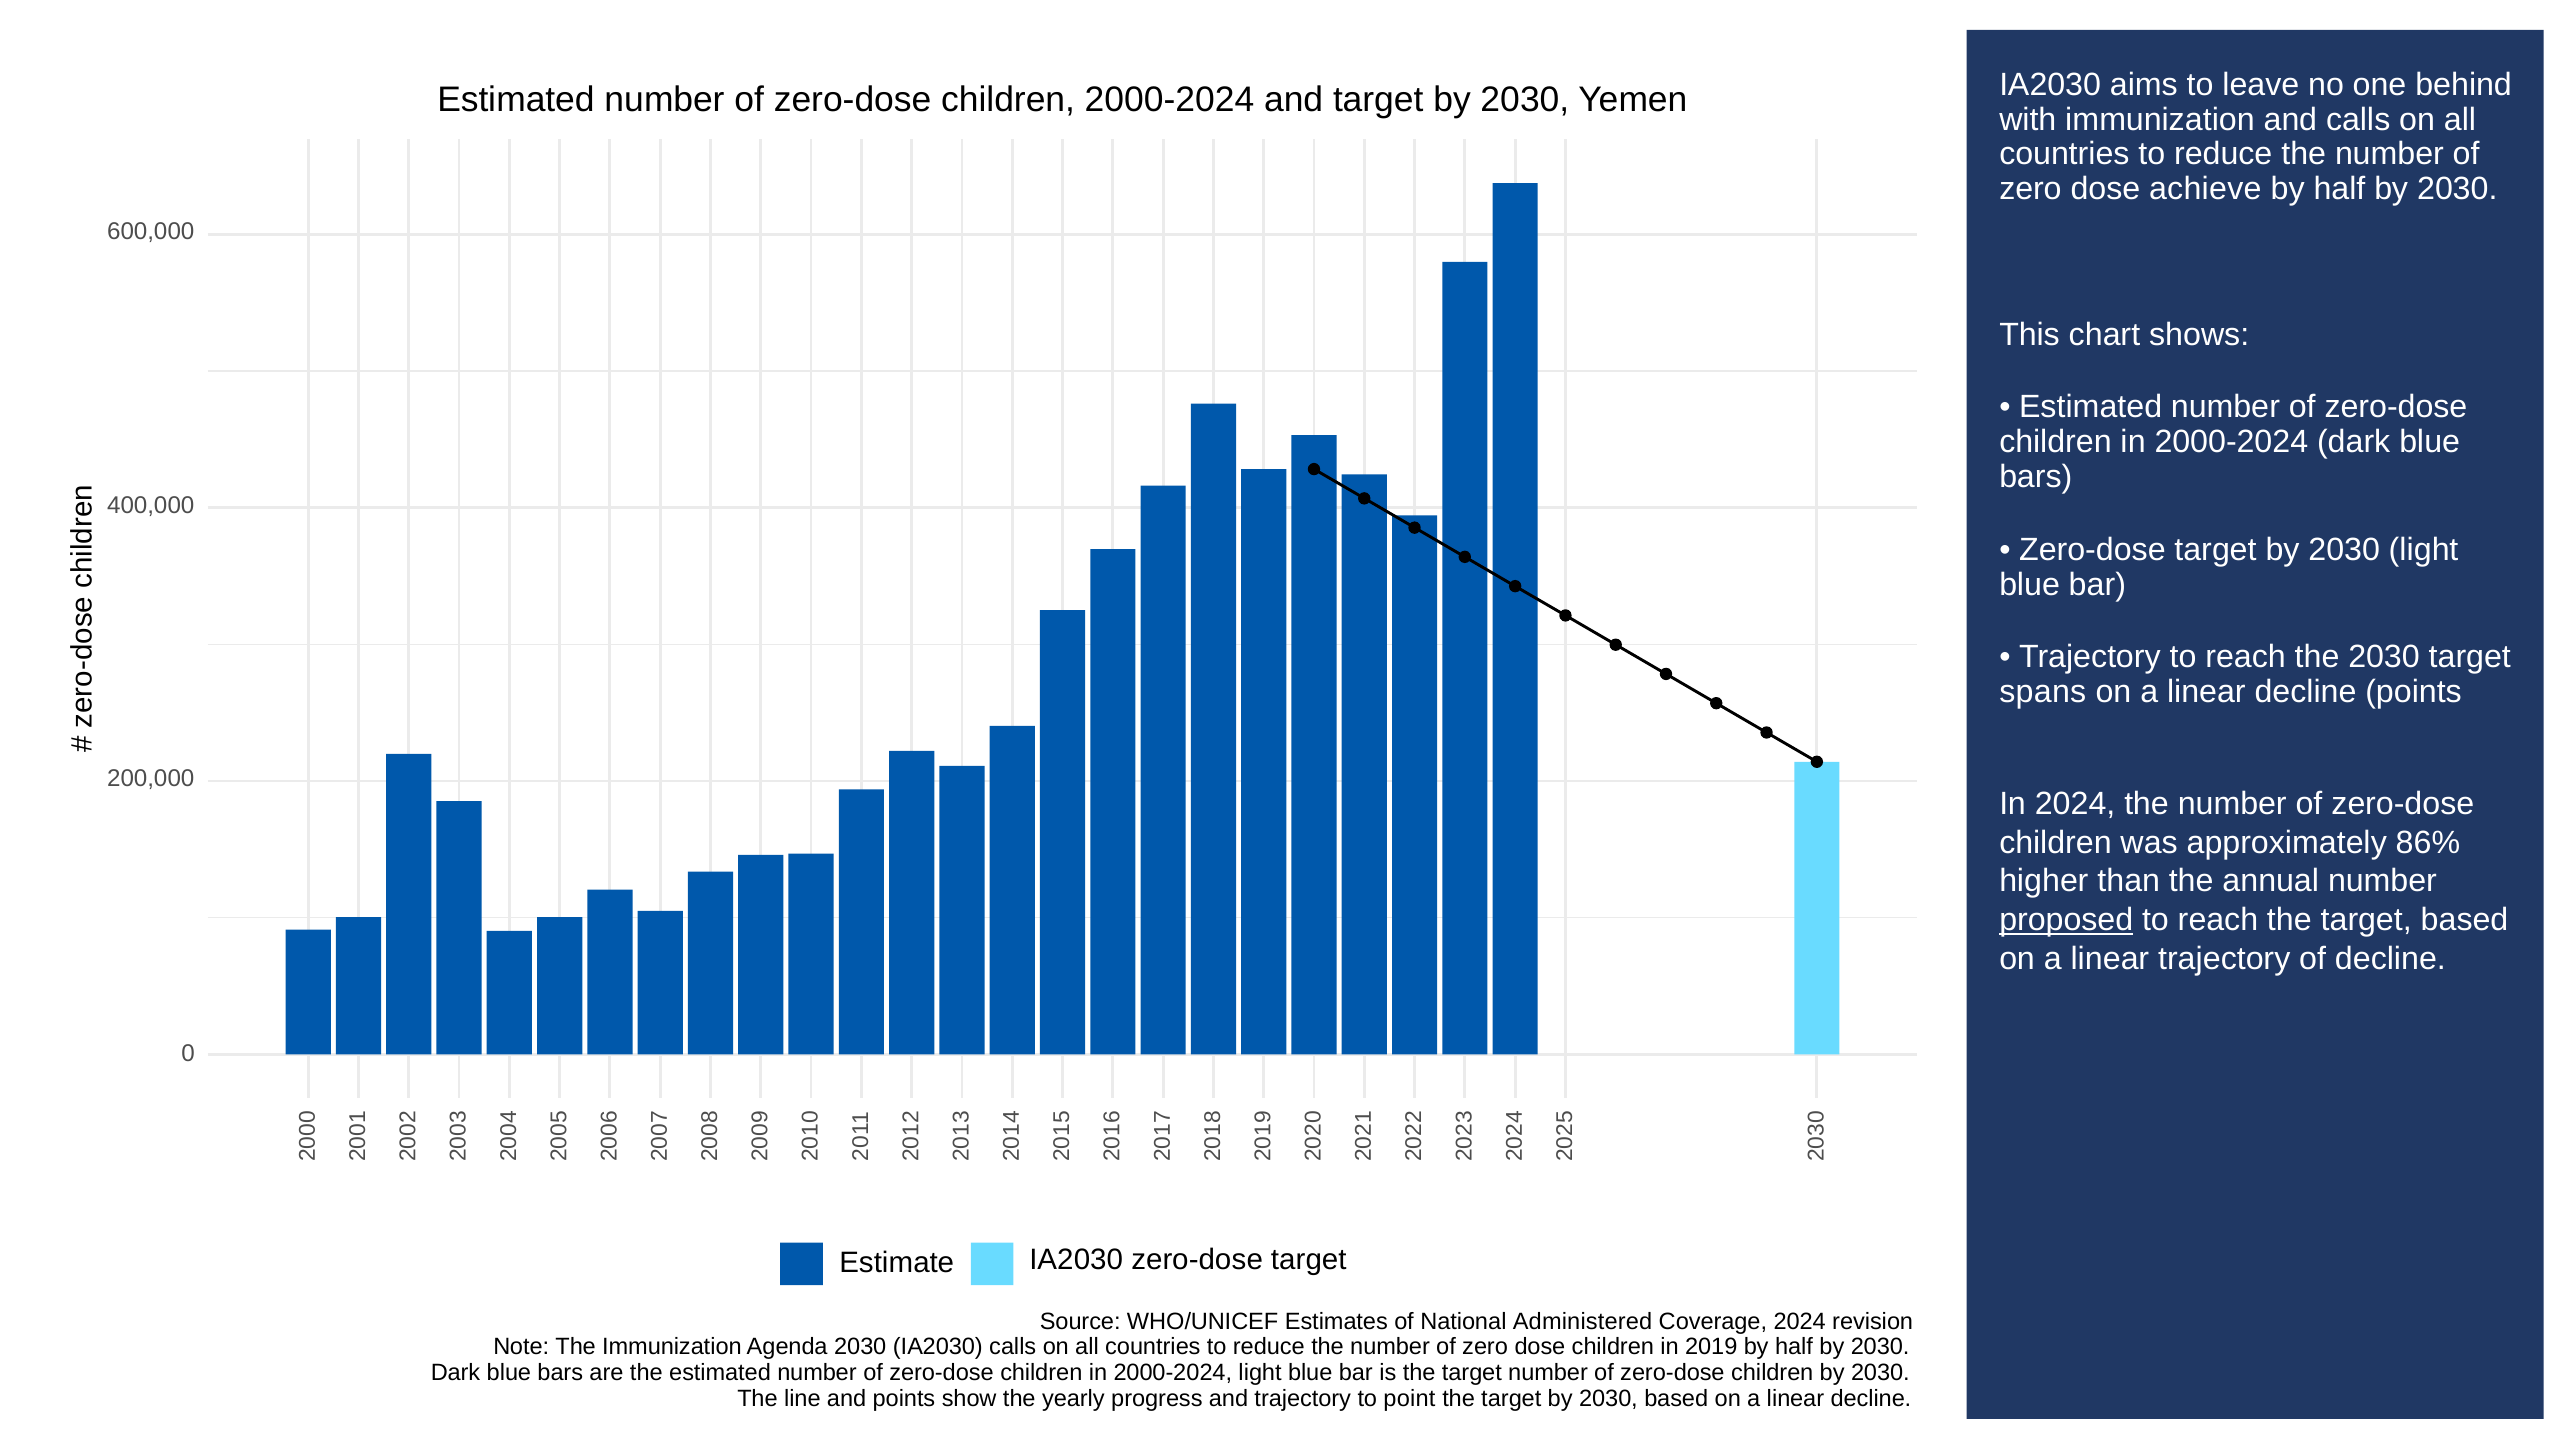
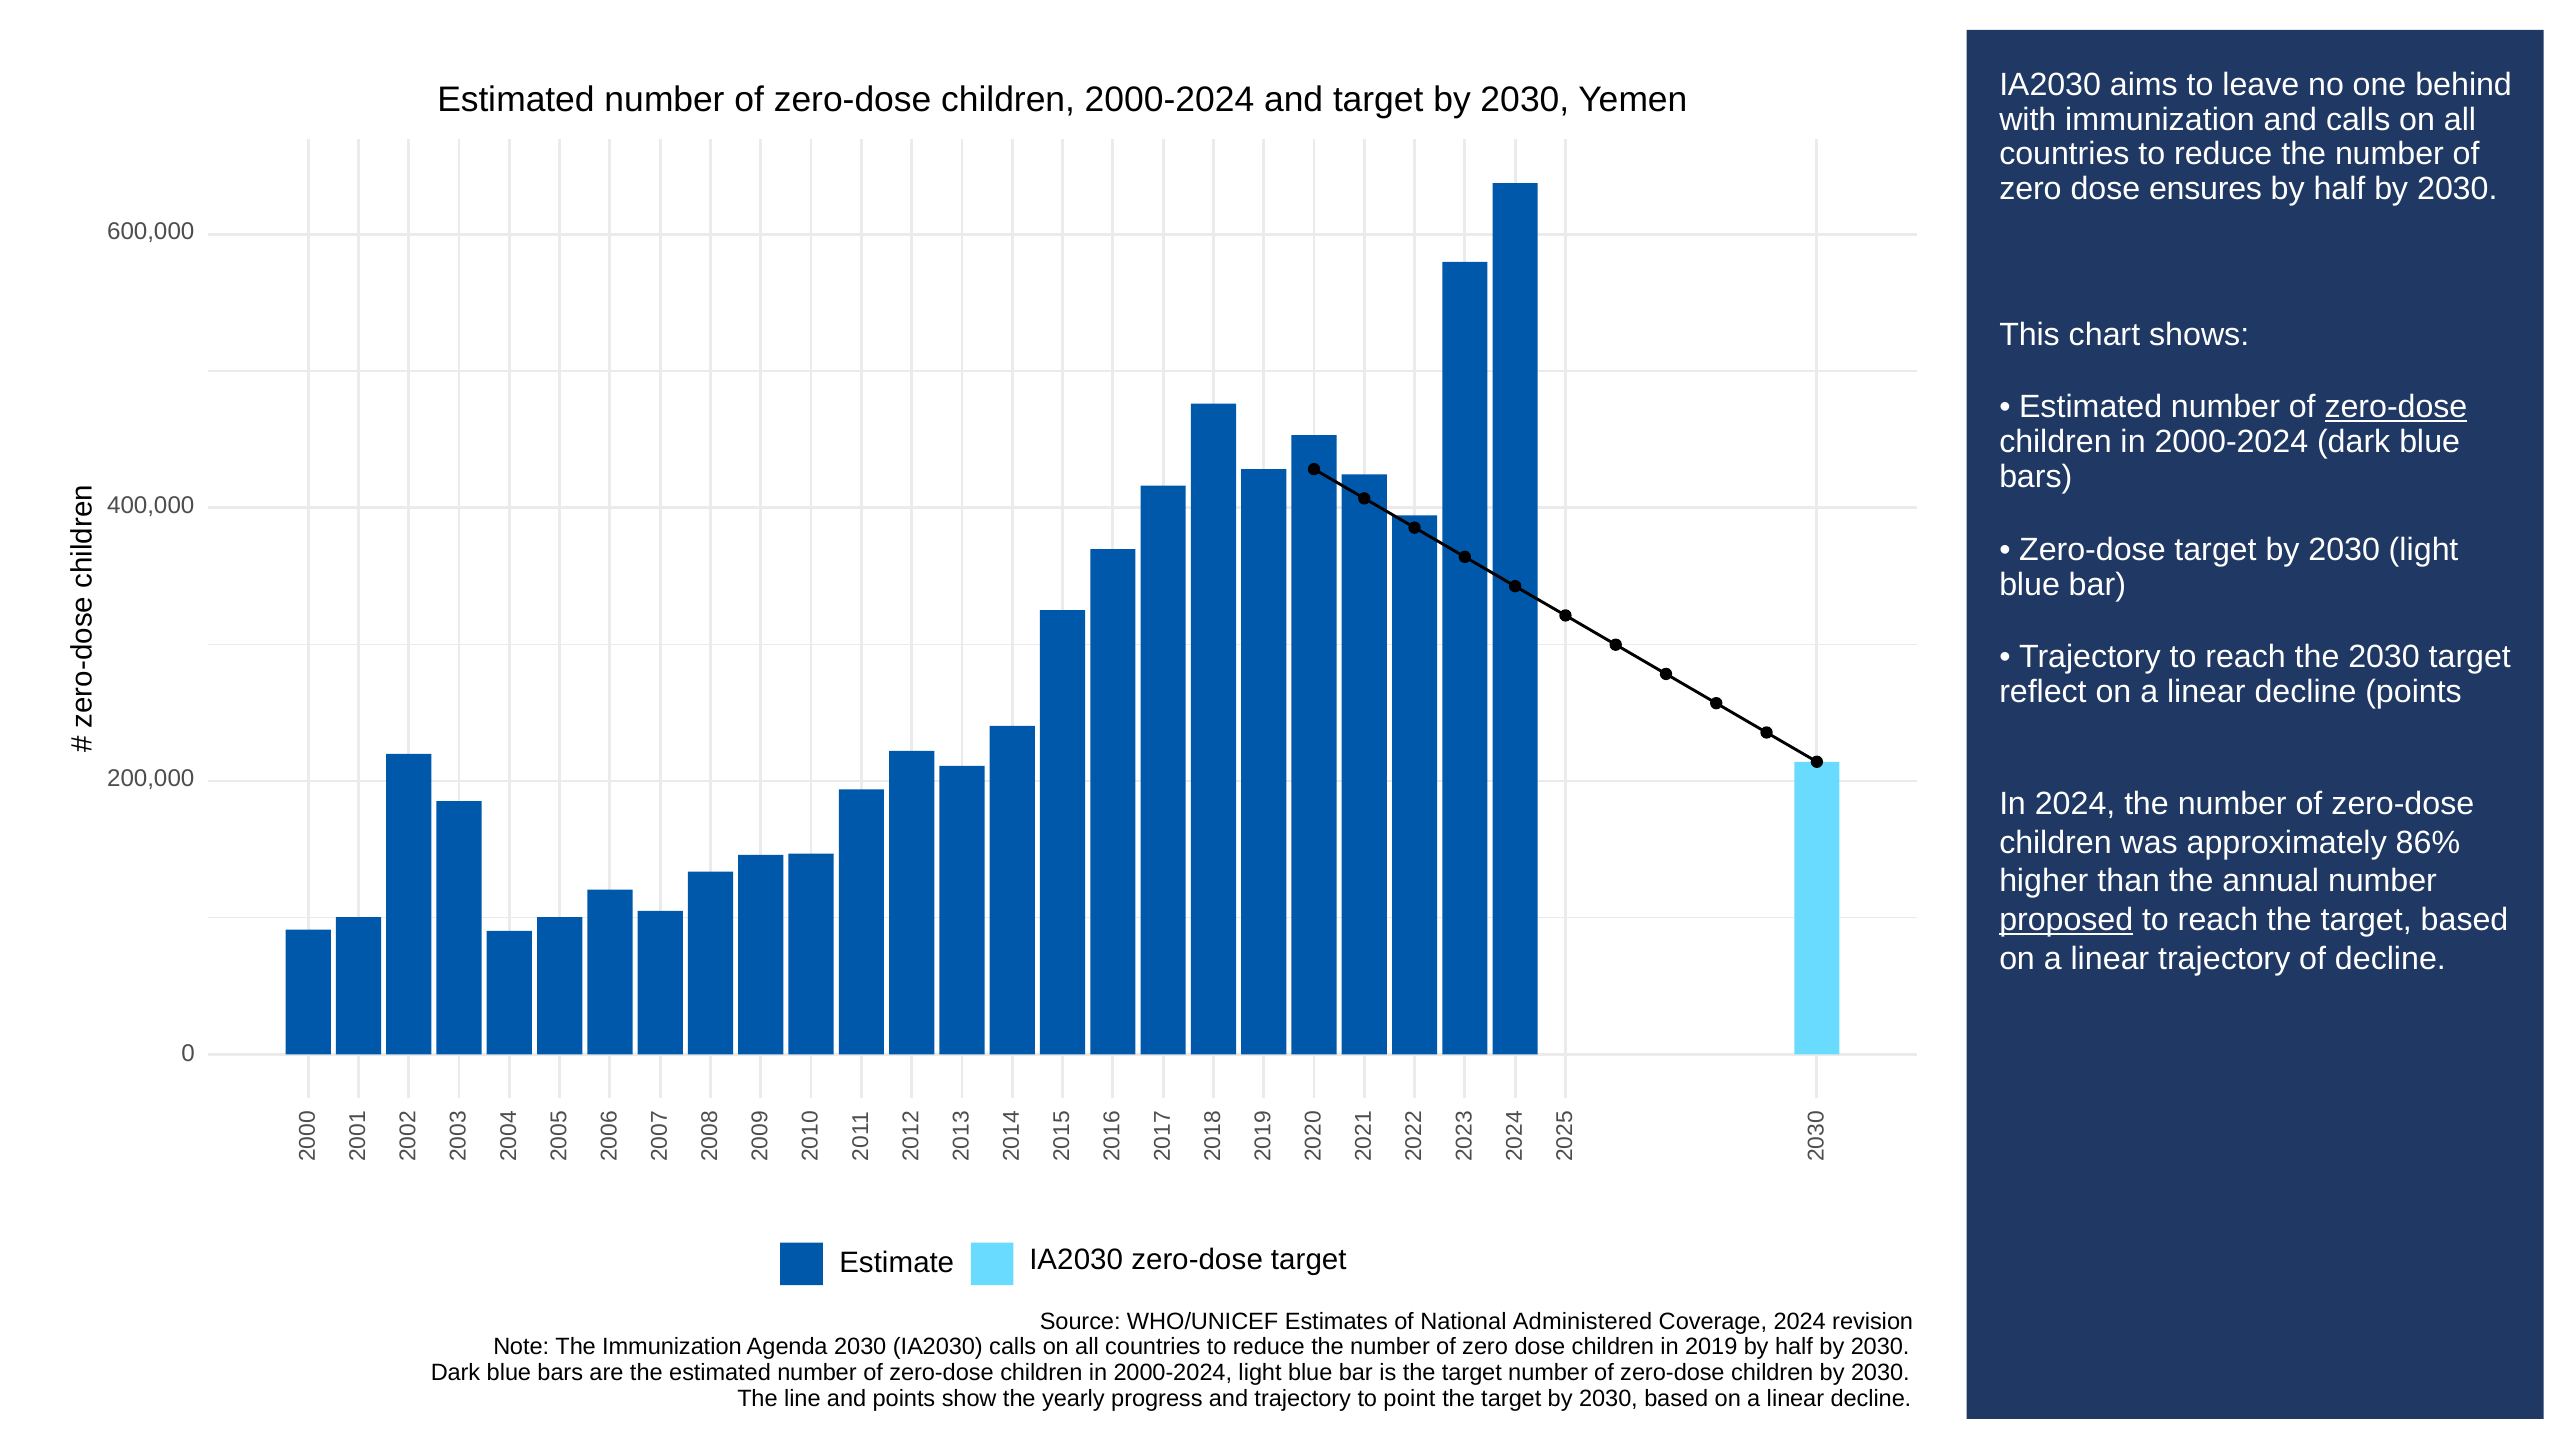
achieve: achieve -> ensures (2206, 189)
zero-dose underline: none -> present (2396, 407)
spans: spans -> reflect (2043, 692)
